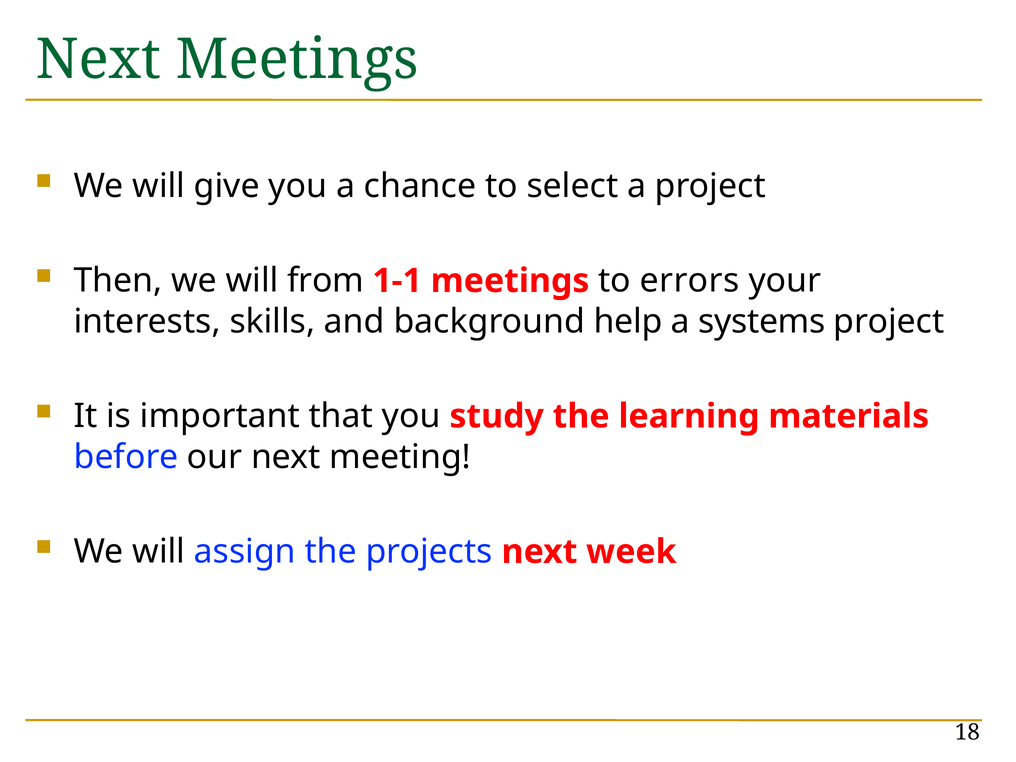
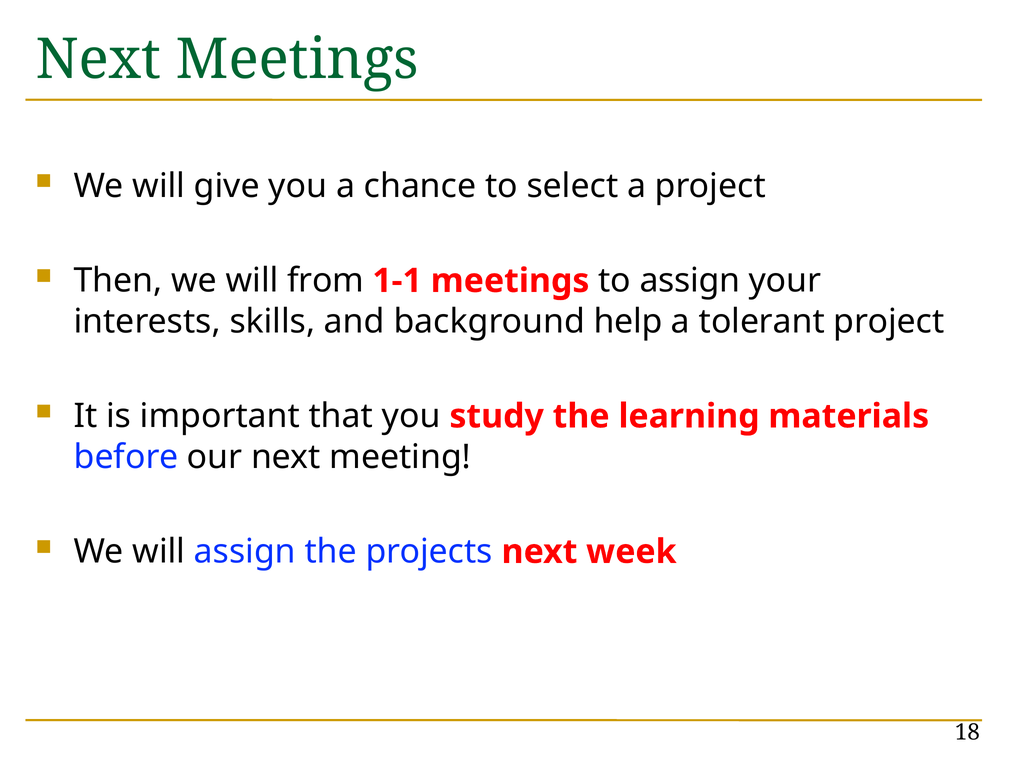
to errors: errors -> assign (690, 281)
systems: systems -> tolerant (762, 321)
